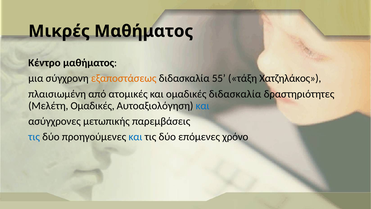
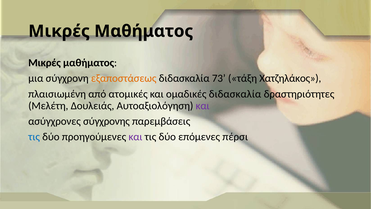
Κέντρο: Κέντρο -> Μικρές (45, 63)
55: 55 -> 73 (219, 78)
Μελέτη Ομαδικές: Ομαδικές -> Δουλειάς (93, 106)
και colour: blue -> purple (203, 106)
μετωπικής: μετωπικής -> σύγχρονης (106, 121)
και colour: blue -> purple (135, 137)
χρόνο: χρόνο -> πέρσι (235, 137)
